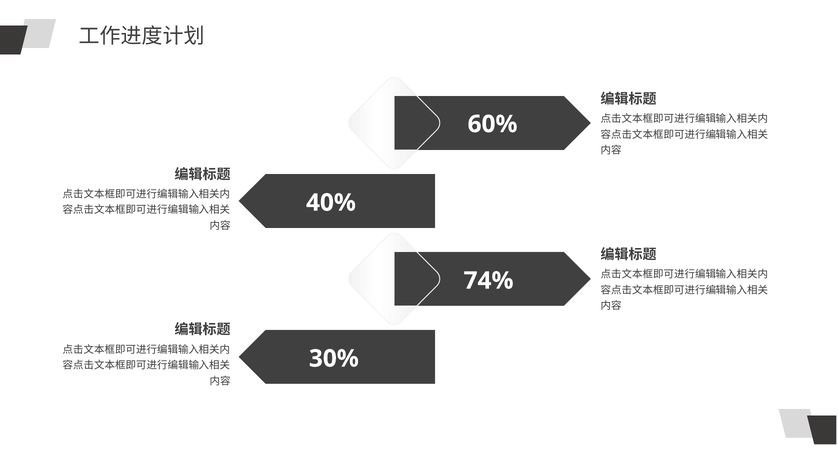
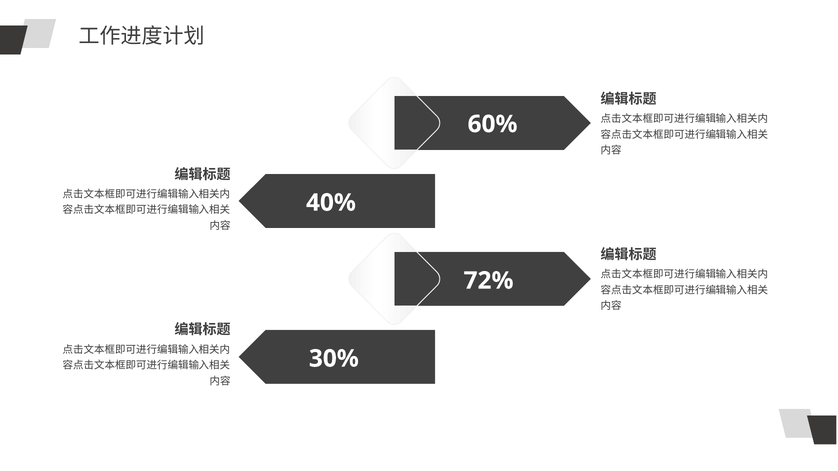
74%: 74% -> 72% (489, 281)
